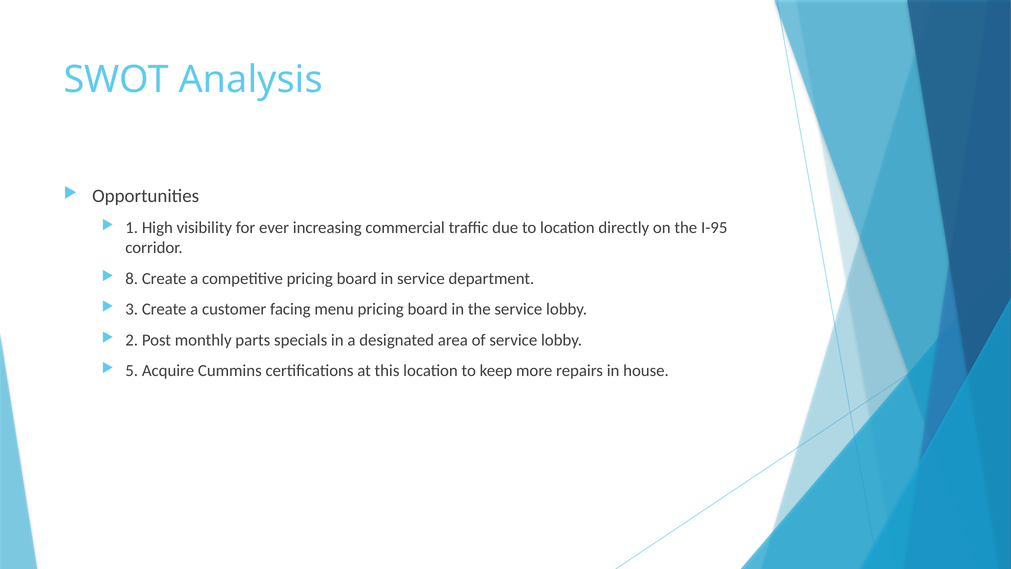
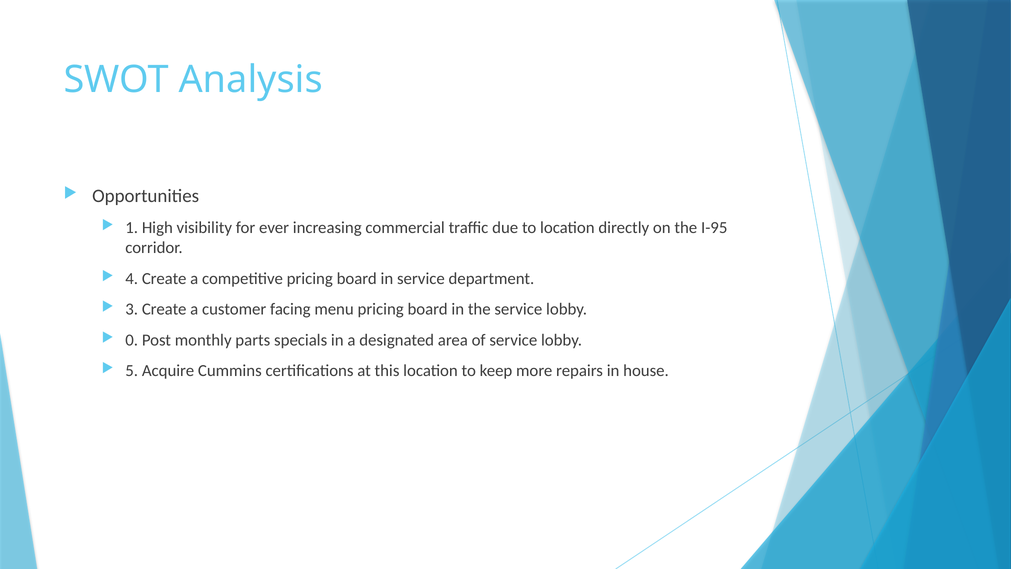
8: 8 -> 4 (132, 278)
2: 2 -> 0 (132, 340)
